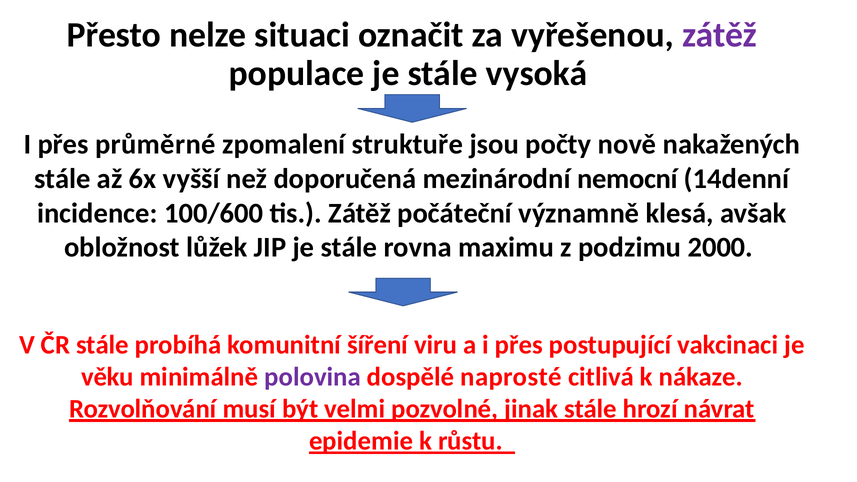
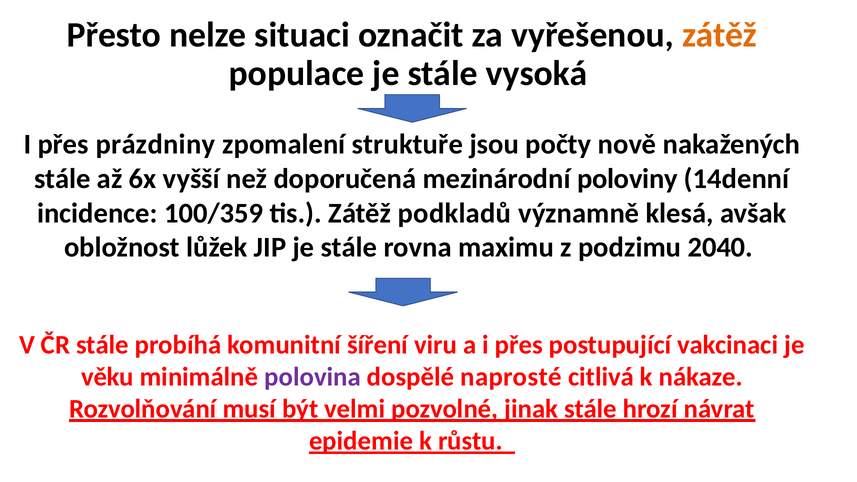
zátěž colour: purple -> orange (720, 35)
průměrné: průměrné -> prázdniny (155, 145)
nemocní: nemocní -> poloviny (627, 179)
100/600: 100/600 -> 100/359 (214, 213)
počáteční: počáteční -> podkladů (455, 213)
2000: 2000 -> 2040 (720, 247)
